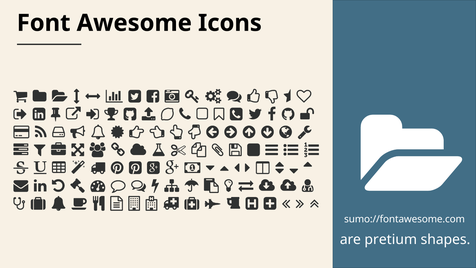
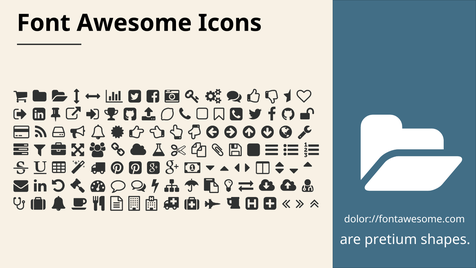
sumo://fontawesome.com: sumo://fontawesome.com -> dolor://fontawesome.com (405, 219)
